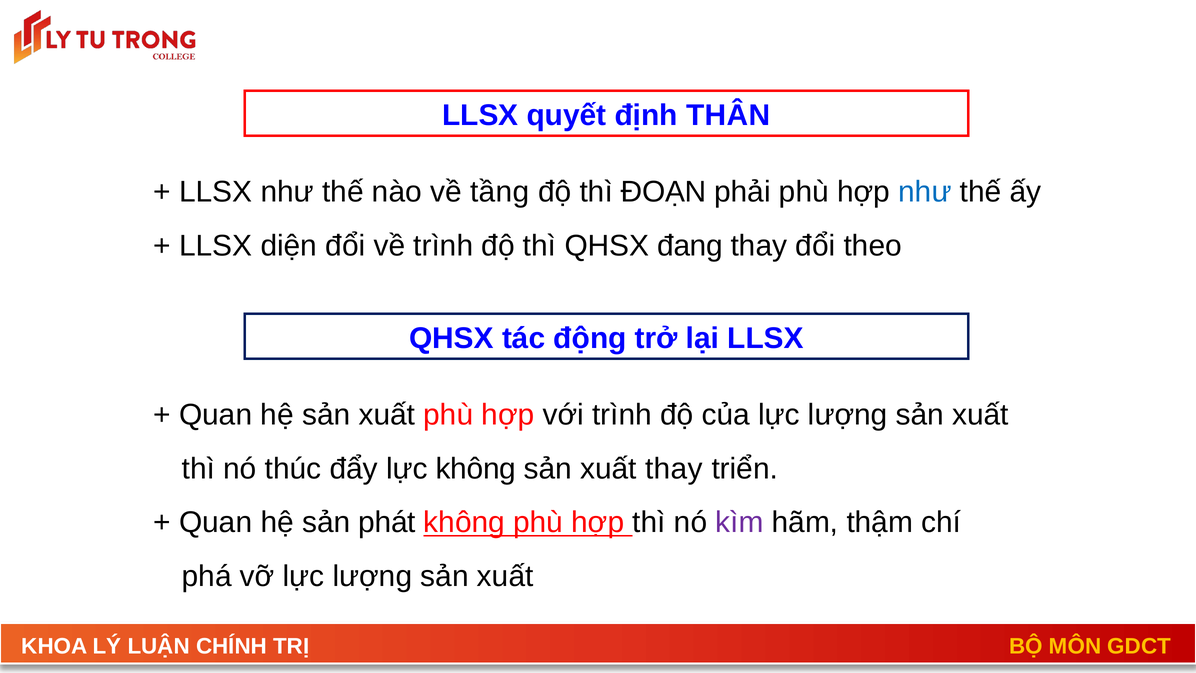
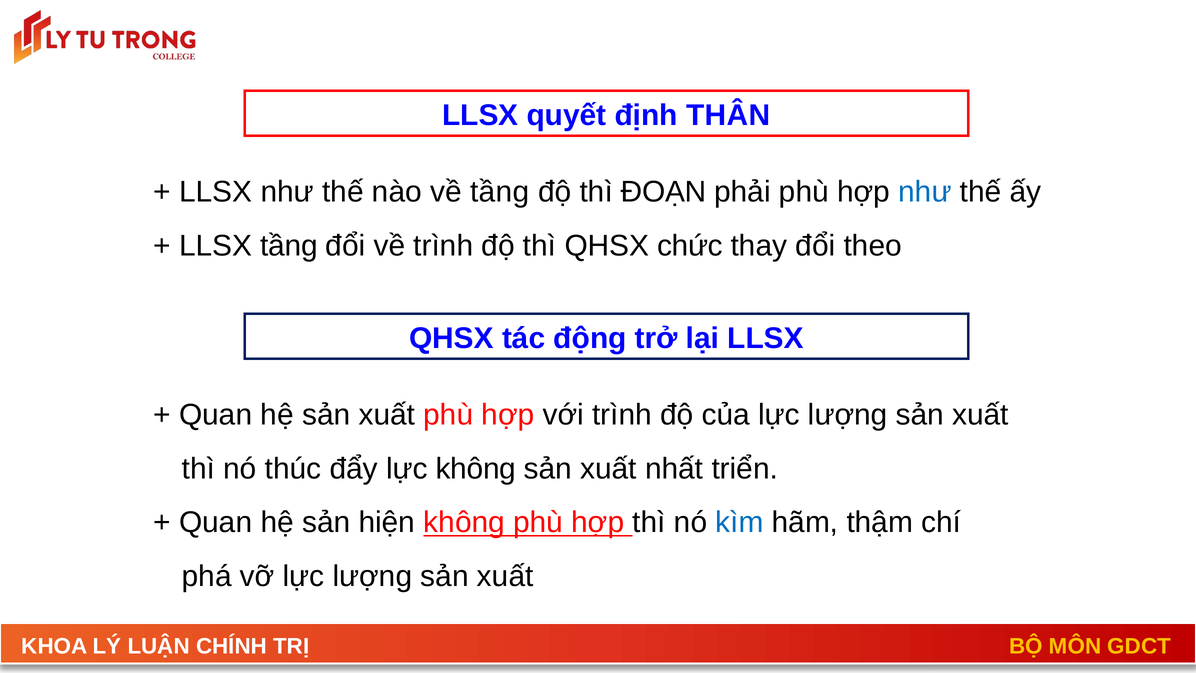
LLSX diện: diện -> tầng (289, 246)
đang: đang -> chức (690, 246)
xuất thay: thay -> nhất (674, 469)
phát: phát -> hiện (387, 522)
kìm colour: purple -> blue (739, 522)
